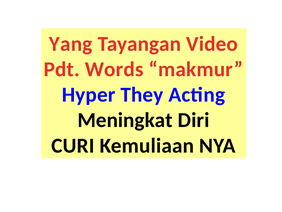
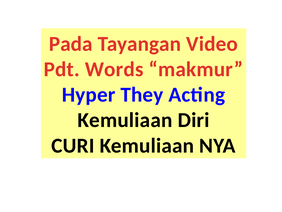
Yang: Yang -> Pada (71, 44)
Meningkat: Meningkat -> Kemuliaan (125, 120)
